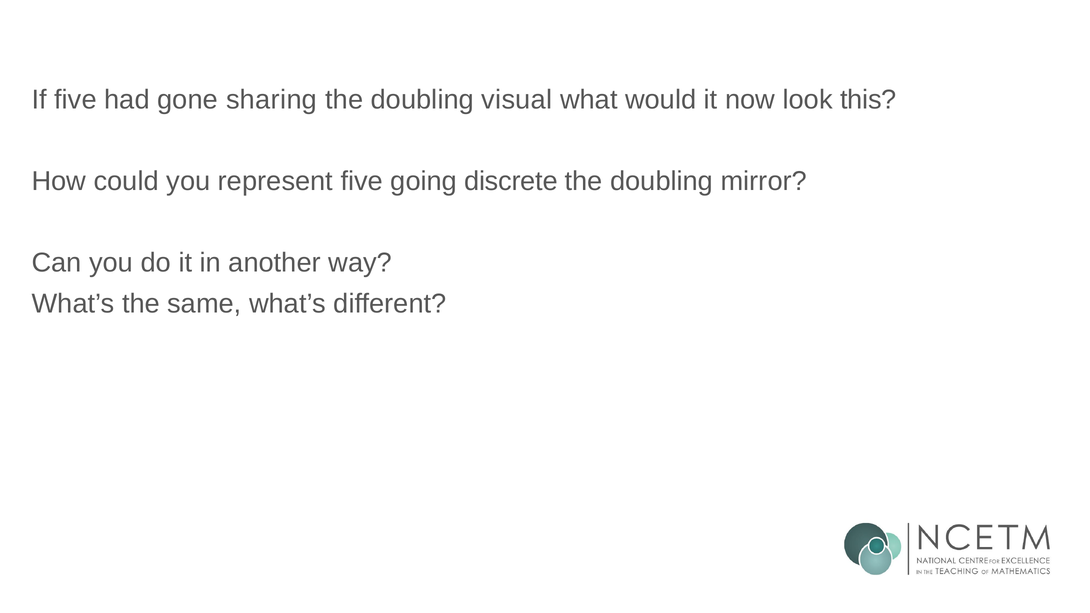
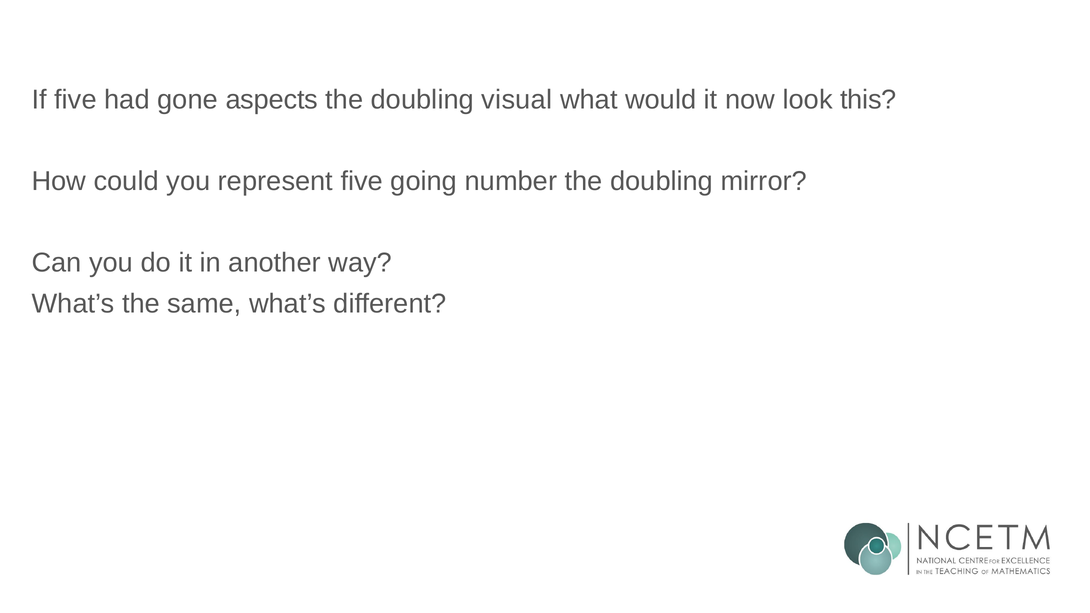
sharing: sharing -> aspects (272, 100)
discrete: discrete -> number (511, 181)
